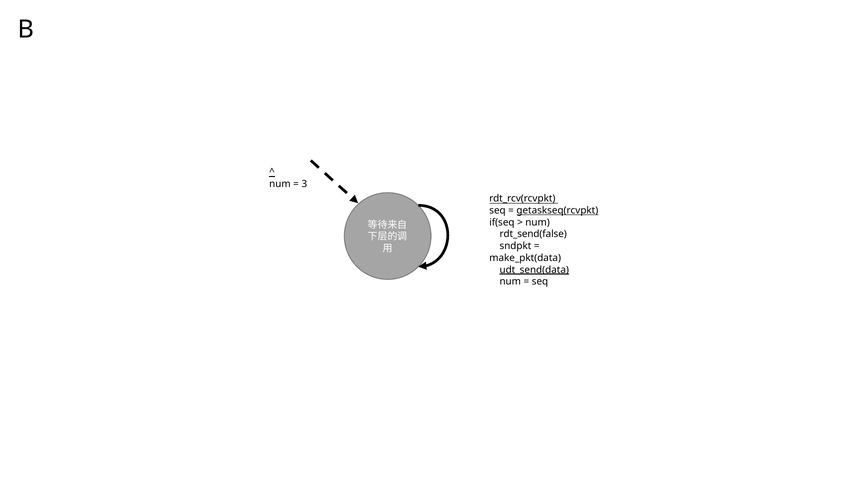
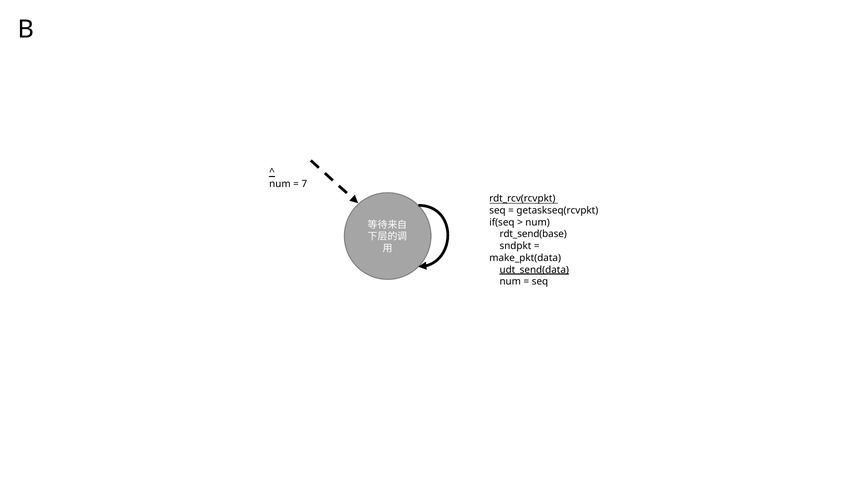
3: 3 -> 7 (304, 184)
getaskseq(rcvpkt underline: present -> none (557, 210)
rdt_send(false: rdt_send(false -> rdt_send(base (533, 234)
